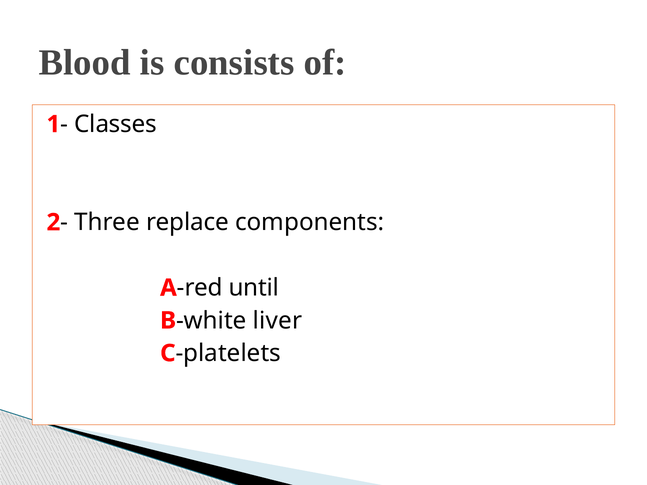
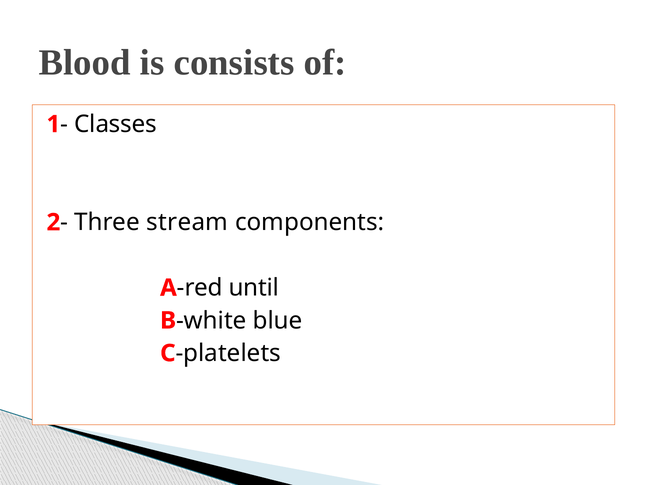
replace: replace -> stream (187, 222)
liver: liver -> blue (278, 321)
